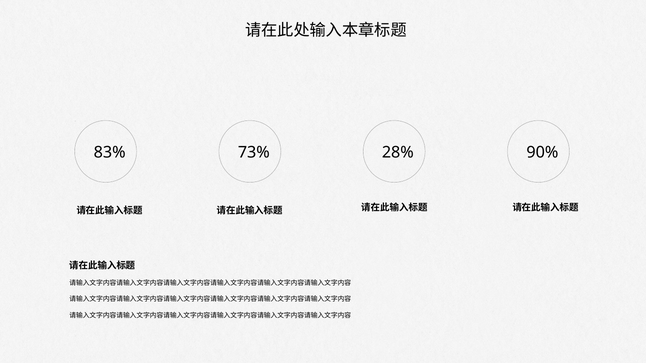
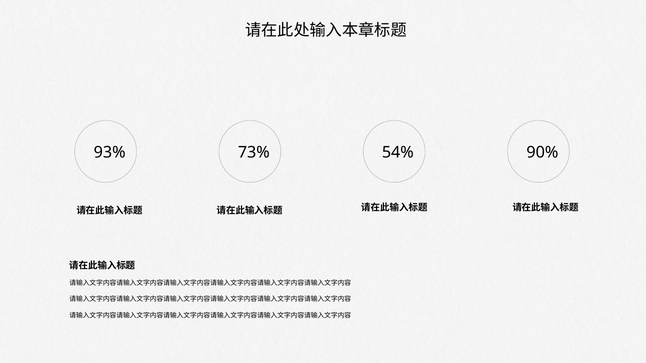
83%: 83% -> 93% (110, 152)
28%: 28% -> 54% (398, 153)
